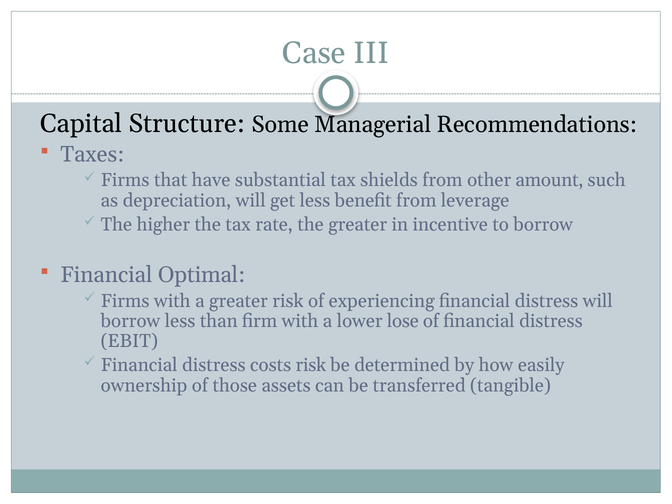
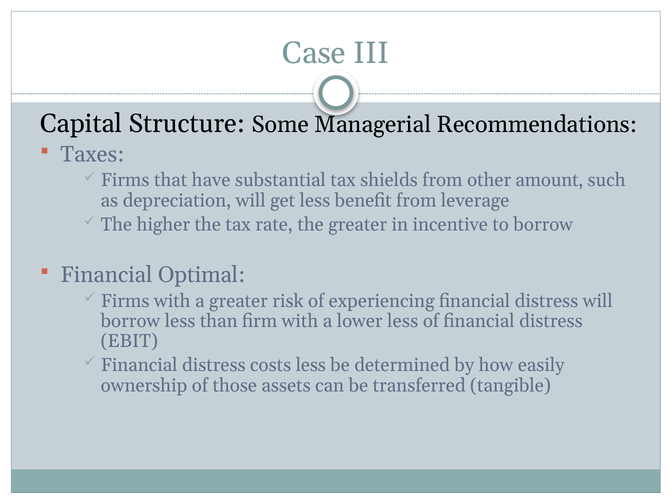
lower lose: lose -> less (403, 321)
costs risk: risk -> less (311, 365)
